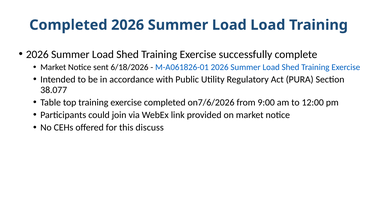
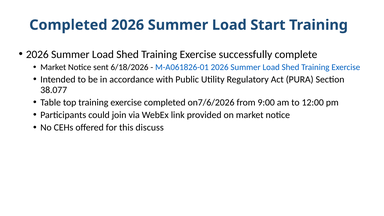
Load Load: Load -> Start (268, 25)
